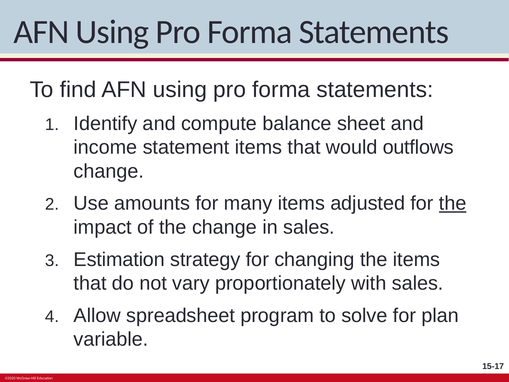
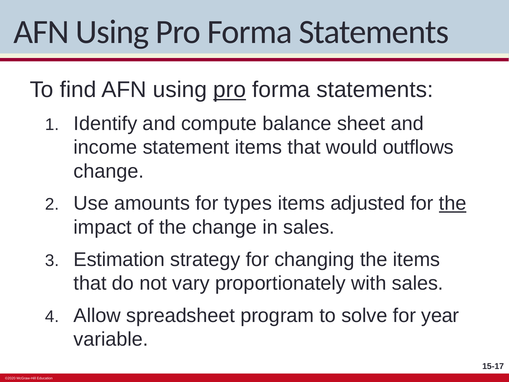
pro underline: none -> present (230, 90)
many: many -> types (248, 203)
plan: plan -> year (440, 315)
